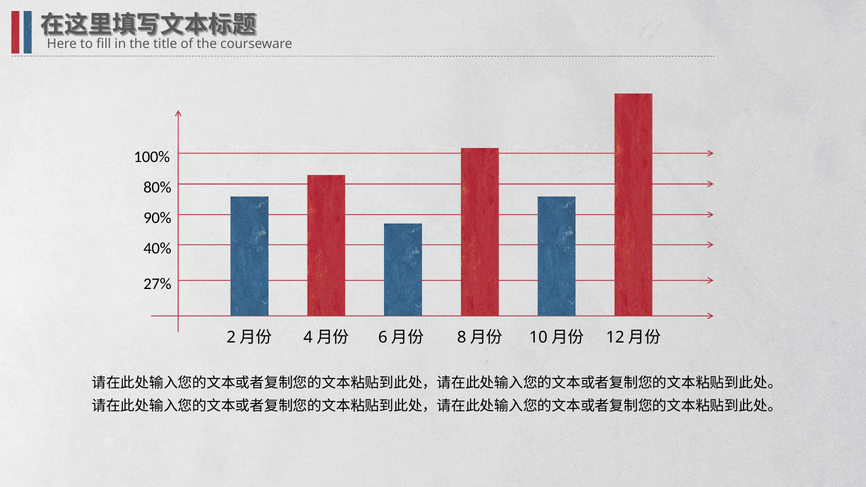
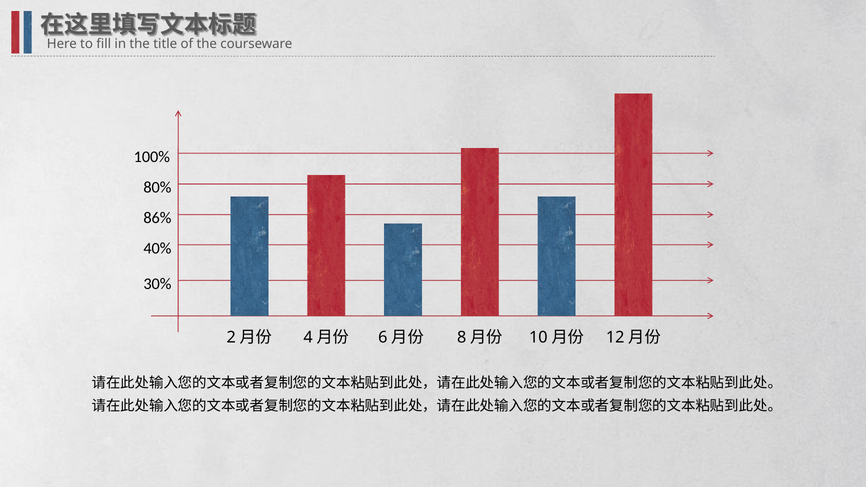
90%: 90% -> 86% (157, 218)
27%: 27% -> 30% (157, 284)
